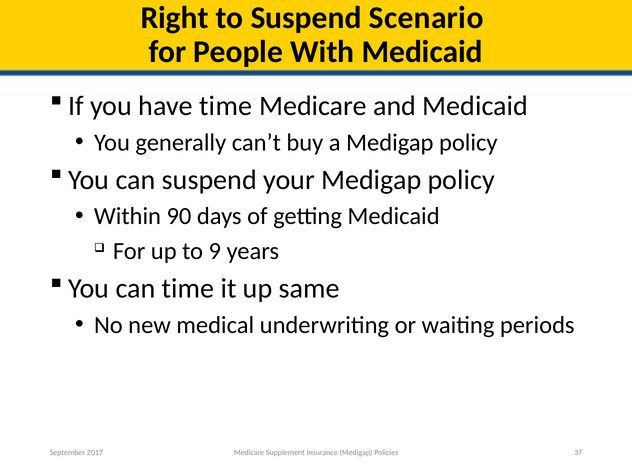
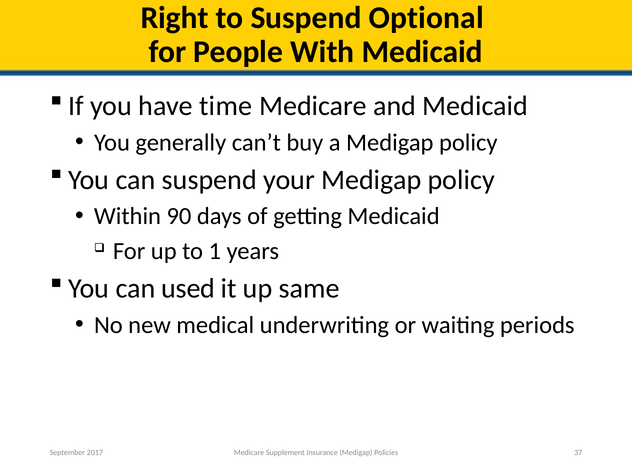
Scenario: Scenario -> Optional (426, 18)
9: 9 -> 1 (215, 251)
can time: time -> used (188, 288)
